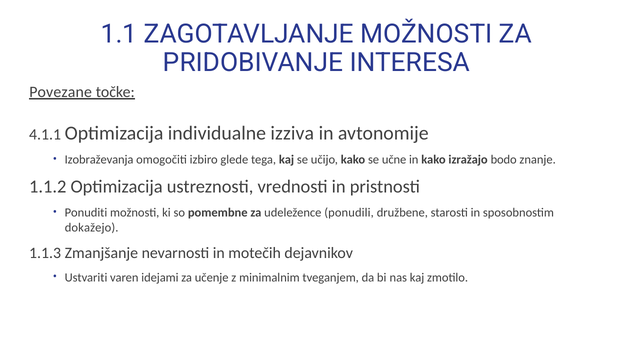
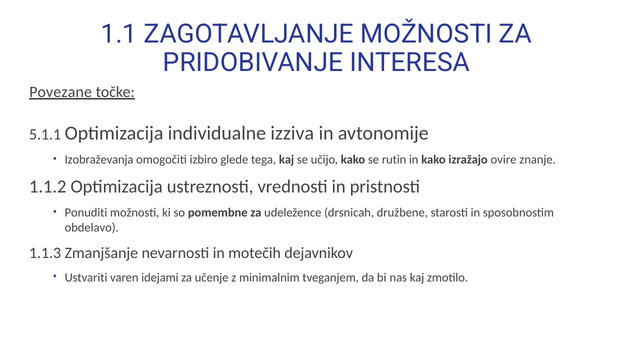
4.1.1: 4.1.1 -> 5.1.1 (45, 134)
učne: učne -> rutin (394, 160)
bodo: bodo -> ovire (504, 160)
ponudili: ponudili -> drsnicah (349, 213)
dokažejo: dokažejo -> obdelavo (92, 228)
